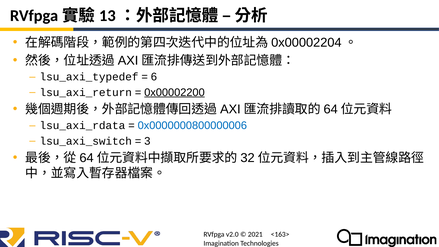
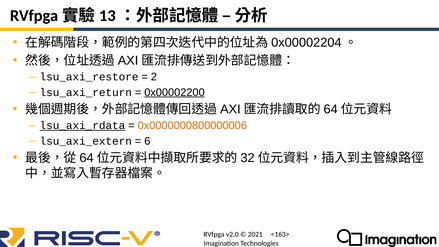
lsu_axi_typedef: lsu_axi_typedef -> lsu_axi_restore (89, 77)
6: 6 -> 2 (154, 77)
lsu_axi_rdata underline: none -> present (82, 126)
0x0000000800000006 colour: blue -> orange (192, 126)
lsu_axi_switch: lsu_axi_switch -> lsu_axi_extern (86, 141)
3: 3 -> 6 (147, 141)
